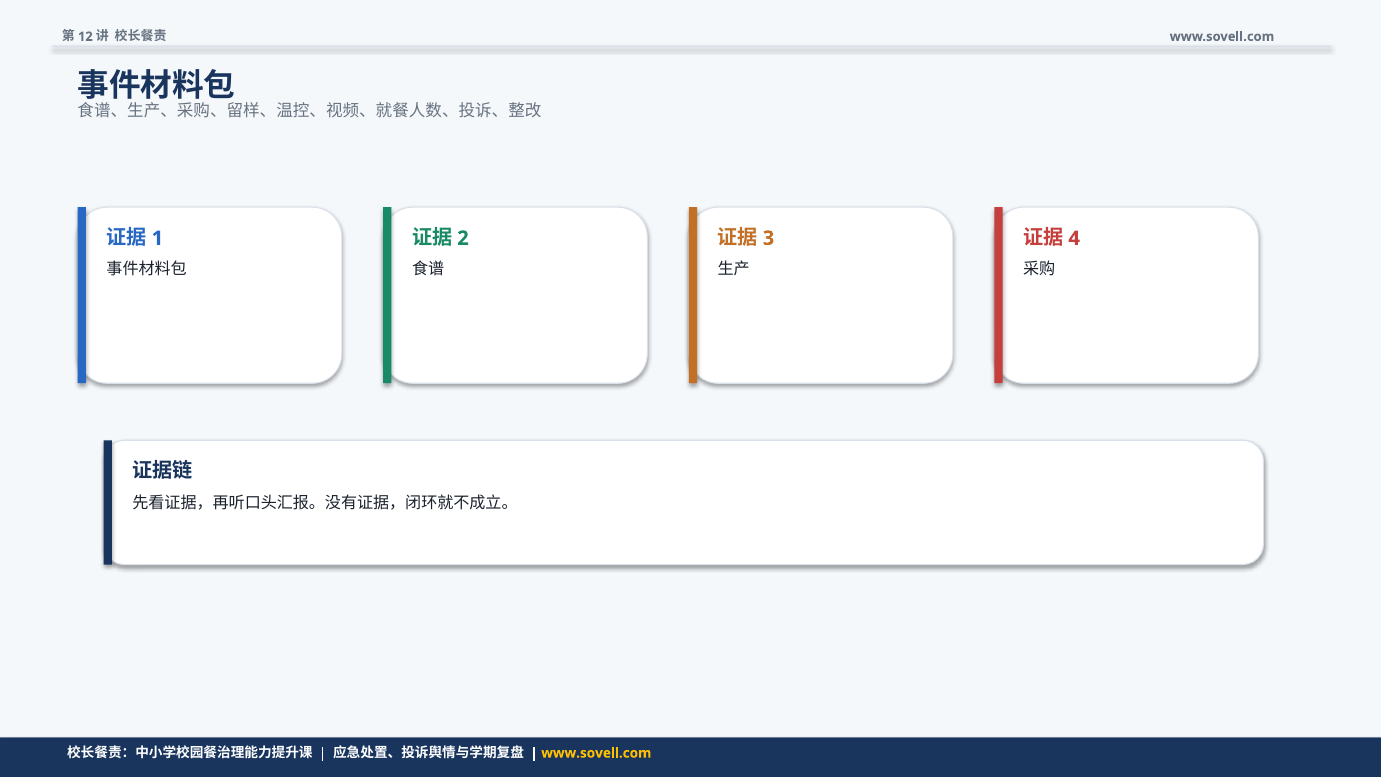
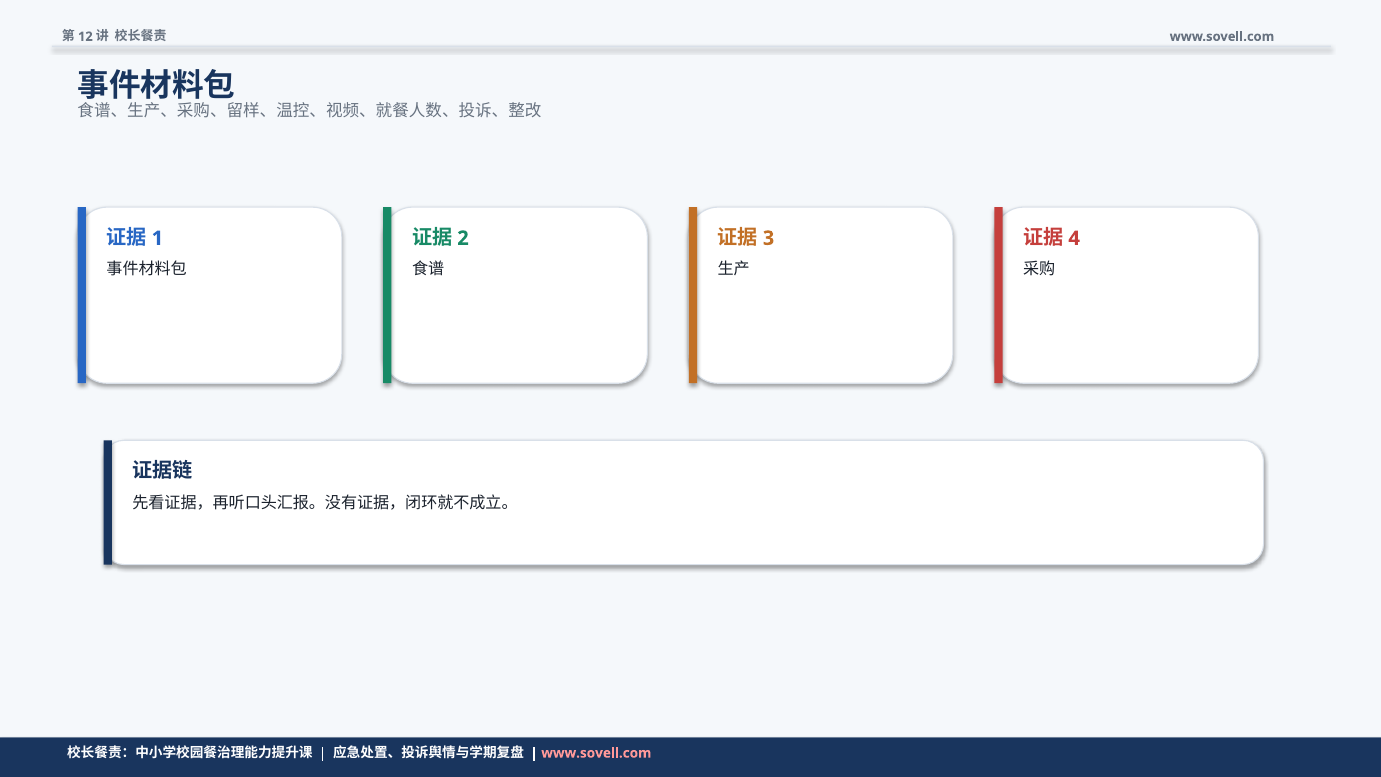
www.sovell.com colour: yellow -> pink (596, 753)
